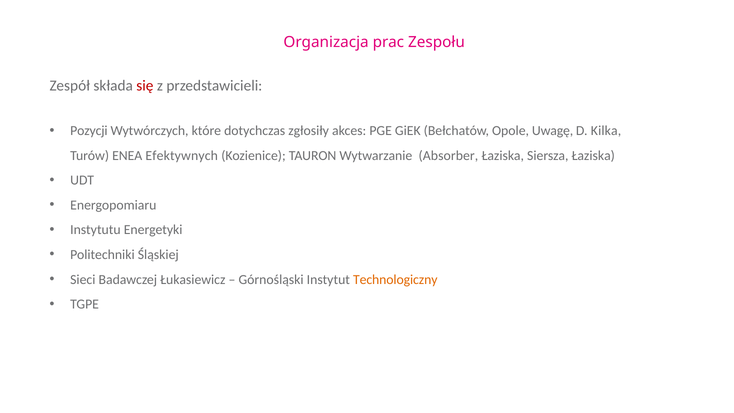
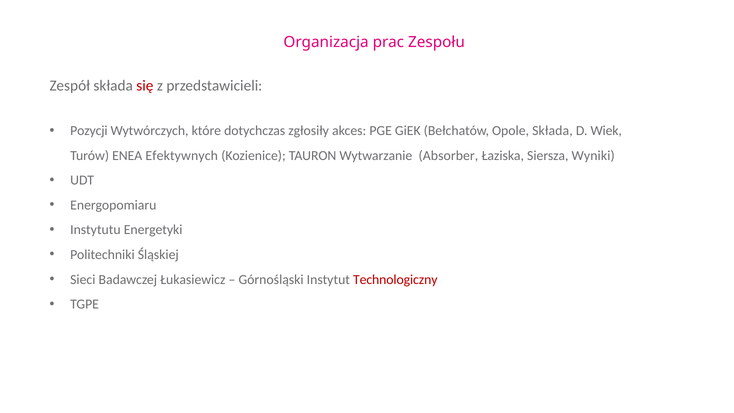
Opole Uwagę: Uwagę -> Składa (552, 131)
Kilka: Kilka -> Wiek (606, 131)
Siersza Łaziska: Łaziska -> Wyniki (593, 156)
Technologiczny colour: orange -> red (395, 279)
